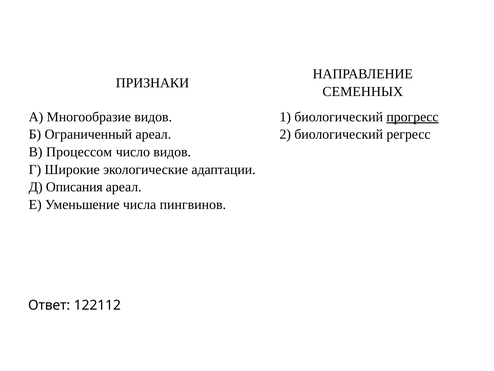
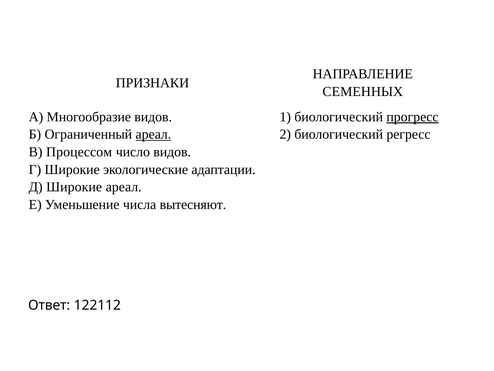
ареал underline: none -> present (153, 134)
Д Описания: Описания -> Широкие (74, 187)
пингвинов: пингвинов -> вытесняют (193, 204)
